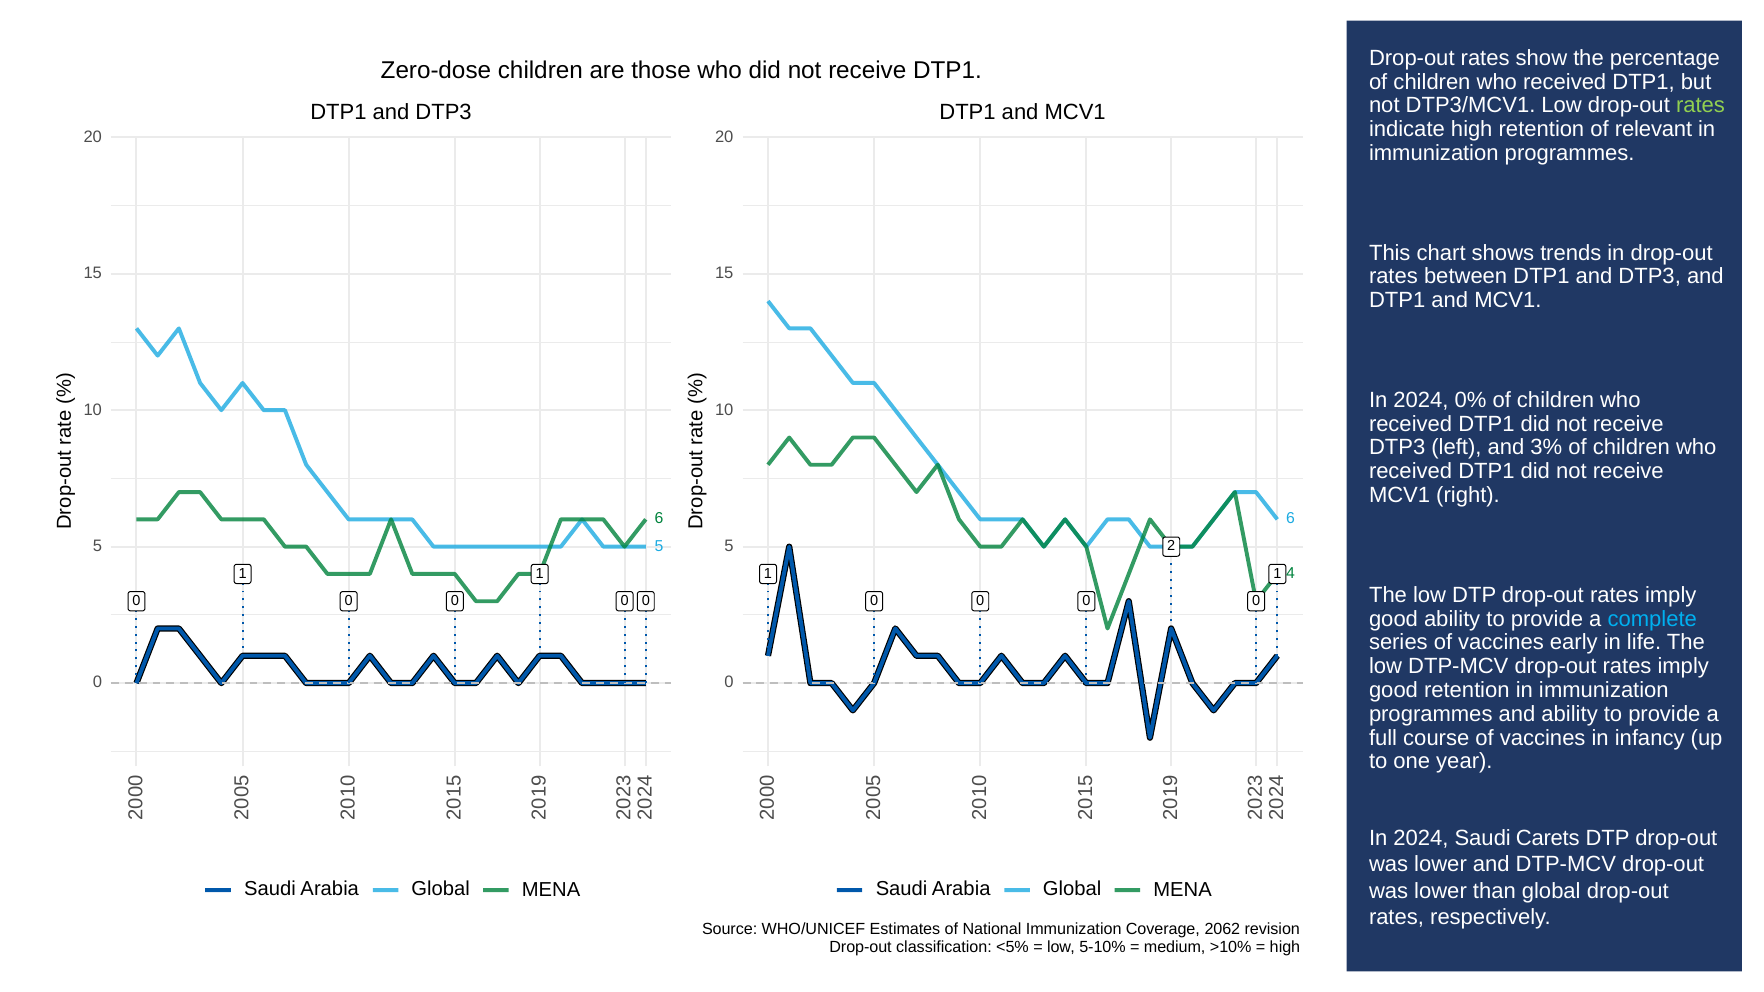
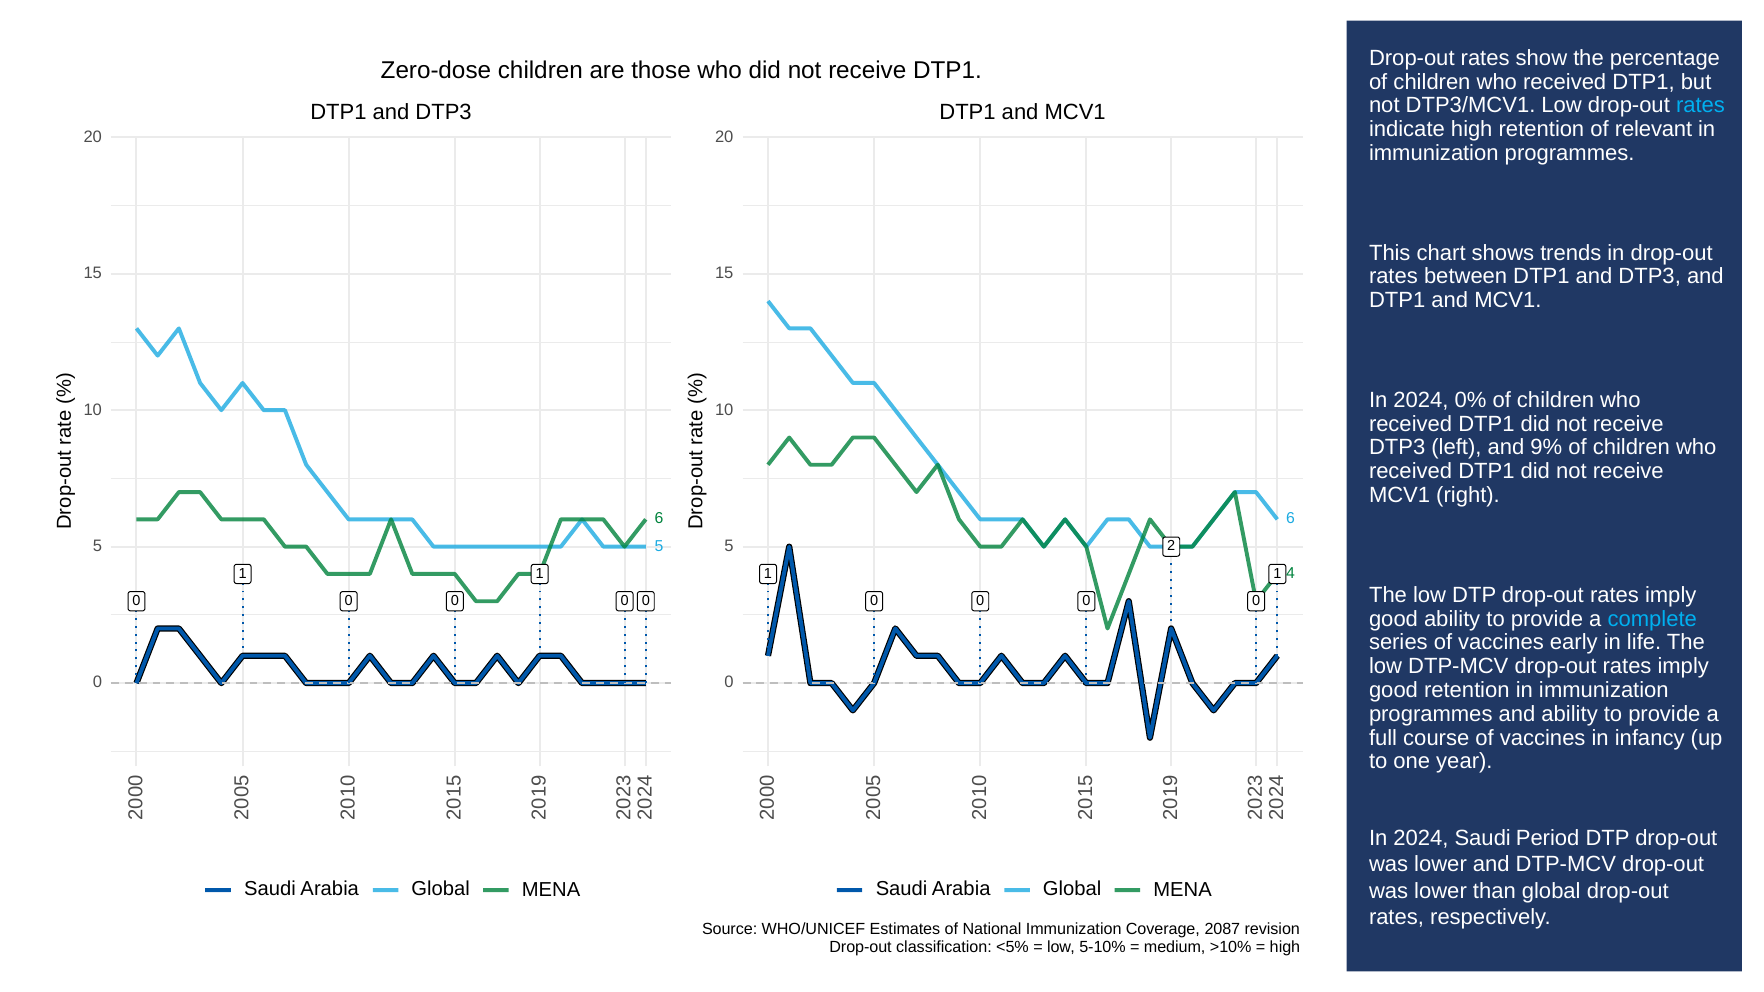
rates colour: light green -> light blue (1701, 106)
3%: 3% -> 9% (1546, 448)
Carets: Carets -> Period (1548, 838)
2062: 2062 -> 2087 (1222, 930)
